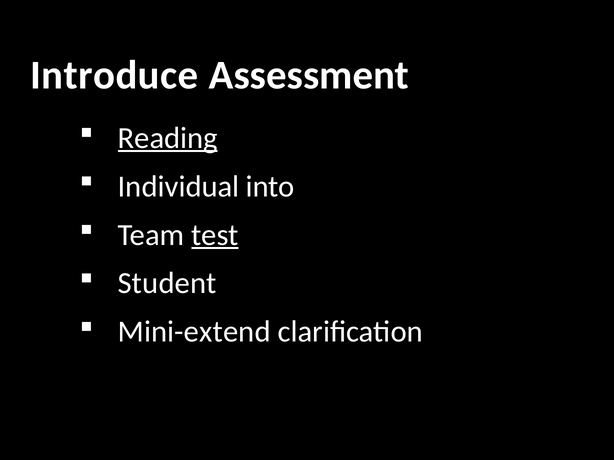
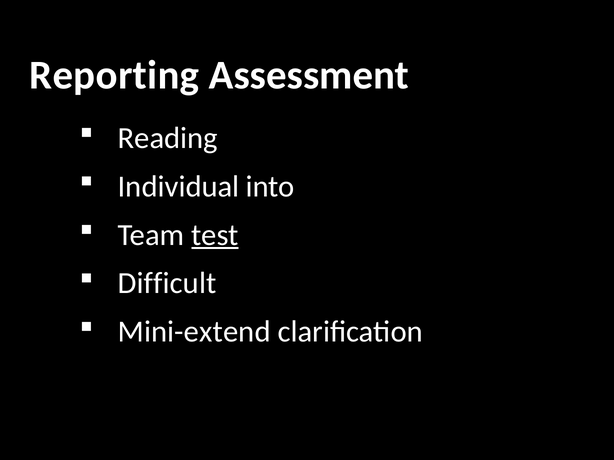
Introduce: Introduce -> Reporting (114, 75)
Reading underline: present -> none (168, 138)
Student: Student -> Difficult (167, 284)
